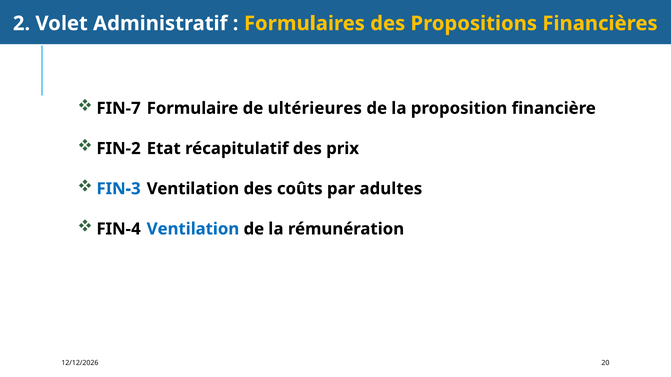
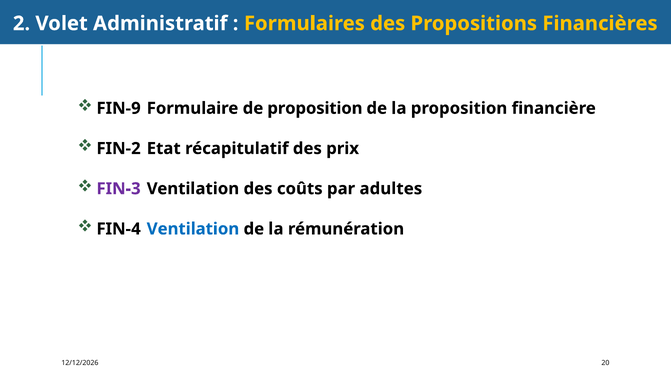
FIN-7: FIN-7 -> FIN-9 (119, 108)
de ultérieures: ultérieures -> proposition (315, 108)
FIN-3 colour: blue -> purple (119, 189)
